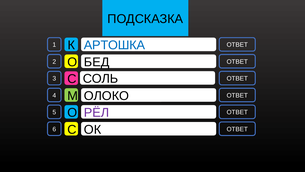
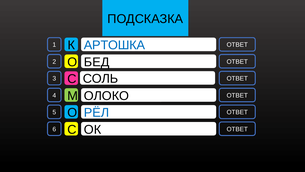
РЁЛ colour: purple -> blue (97, 112)
